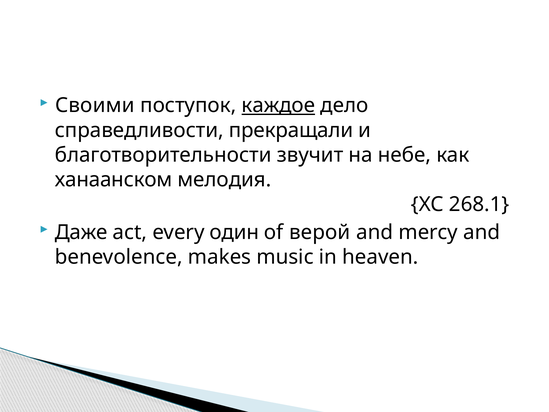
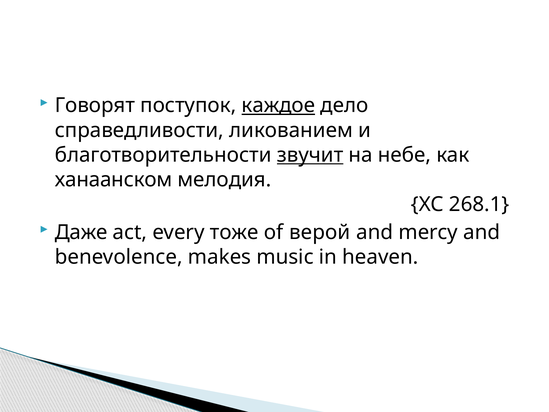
Своими: Своими -> Говорят (95, 105)
прекращали: прекращали -> ликованием (291, 130)
звучит underline: none -> present (310, 155)
один: один -> тоже (234, 232)
